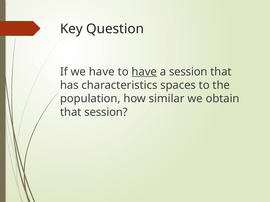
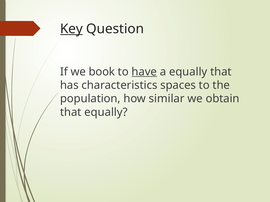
Key underline: none -> present (71, 29)
we have: have -> book (102, 72)
a session: session -> equally (188, 72)
that session: session -> equally (106, 112)
